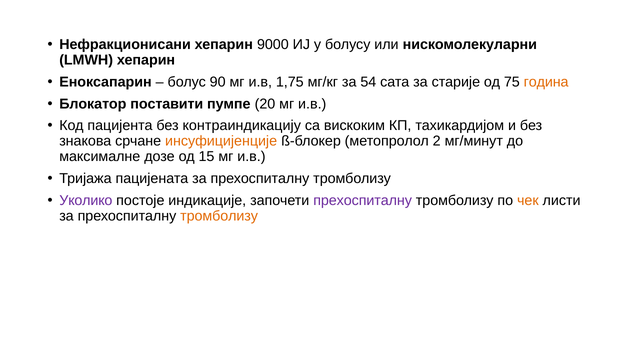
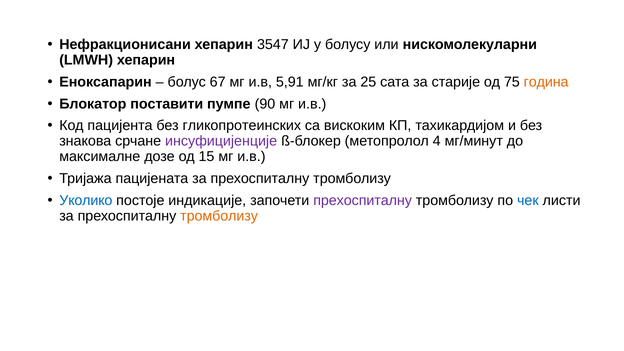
9000: 9000 -> 3547 (273, 45)
90: 90 -> 67 (218, 82)
1,75: 1,75 -> 5,91 (290, 82)
54: 54 -> 25 (368, 82)
20: 20 -> 90 (265, 104)
контраиндикацију: контраиндикацију -> гликопротеинских (242, 126)
инсуфицијенције colour: orange -> purple (221, 141)
2: 2 -> 4 (437, 141)
Уколико colour: purple -> blue (86, 200)
чек colour: orange -> blue (528, 200)
